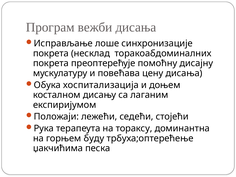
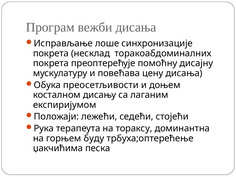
хоспитализација: хоспитализација -> преосетљивости (101, 85)
